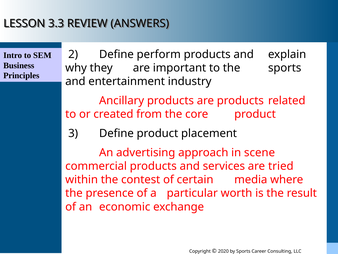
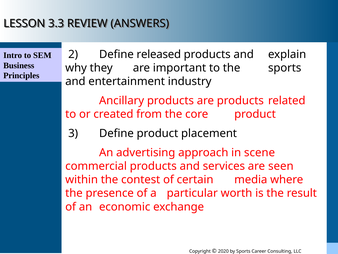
perform: perform -> released (159, 54)
tried: tried -> seen (281, 166)
